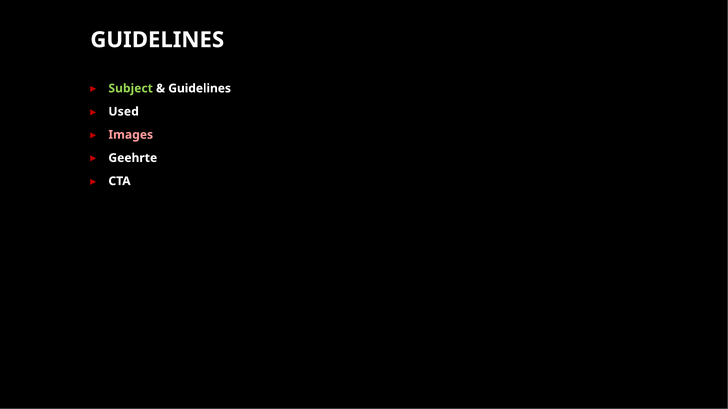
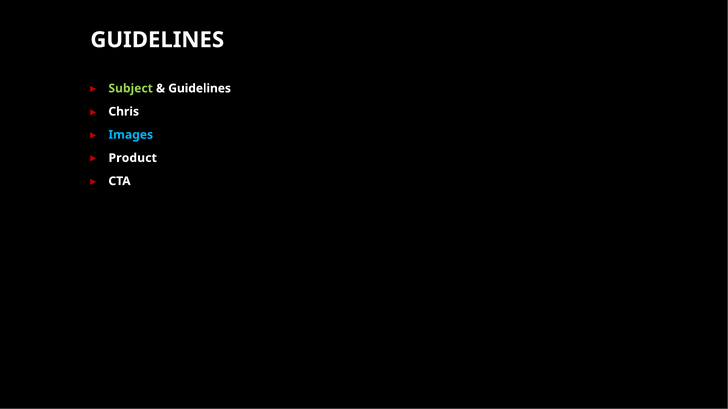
Used: Used -> Chris (124, 112)
Images colour: pink -> light blue (131, 135)
Geehrte: Geehrte -> Product (133, 158)
